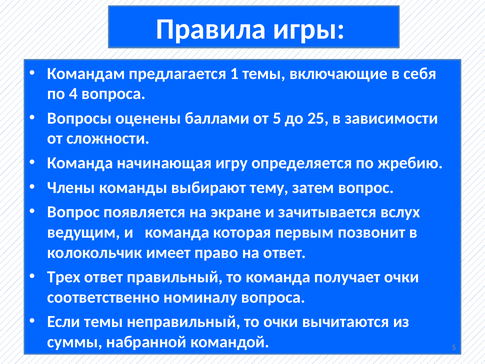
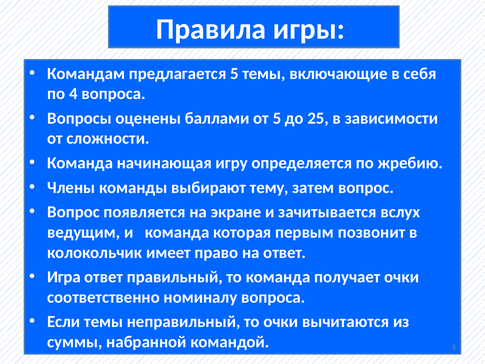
предлагается 1: 1 -> 5 (234, 73)
Трех: Трех -> Игра (64, 277)
